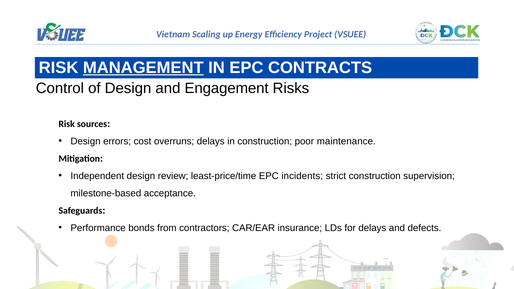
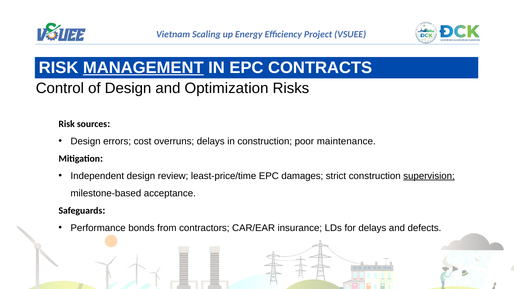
Engagement: Engagement -> Optimization (226, 88)
incidents: incidents -> damages (302, 176)
supervision underline: none -> present (429, 176)
